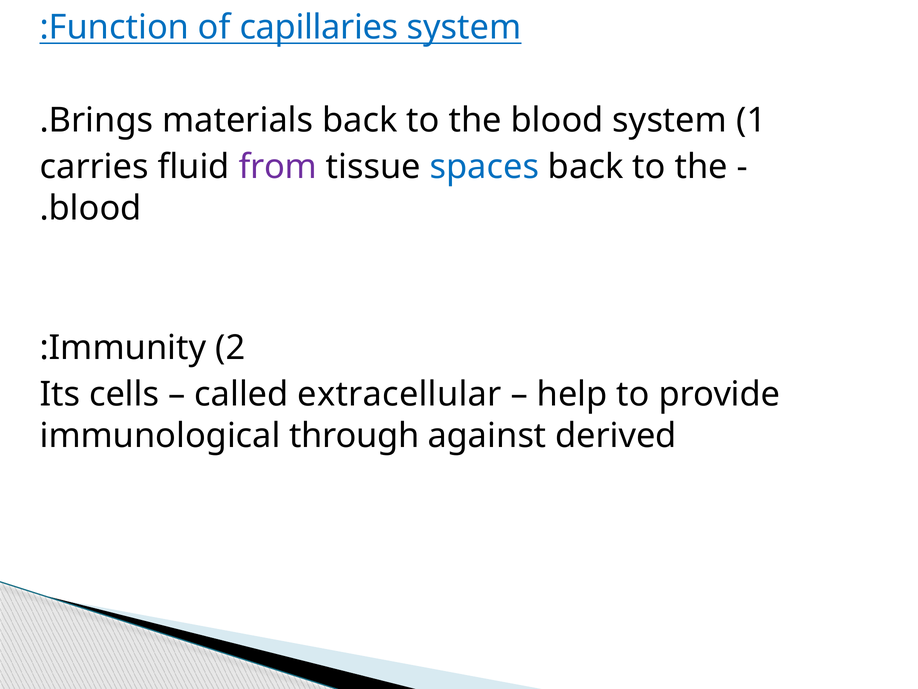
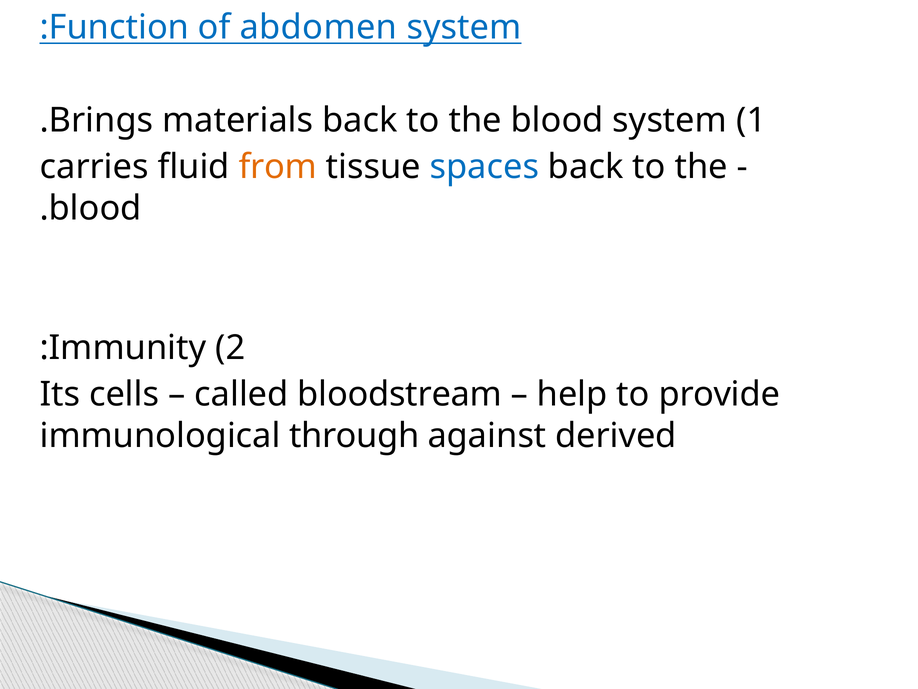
capillaries: capillaries -> abdomen (319, 28)
from colour: purple -> orange (278, 167)
extracellular: extracellular -> bloodstream (400, 394)
